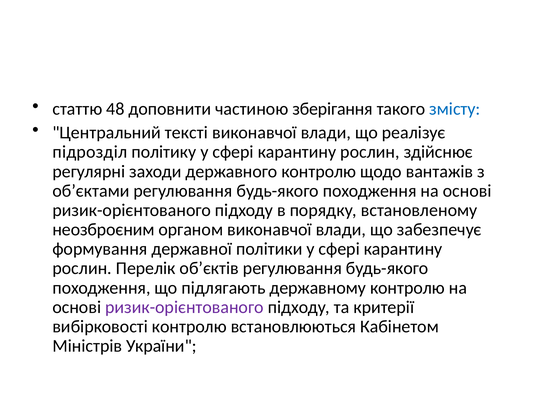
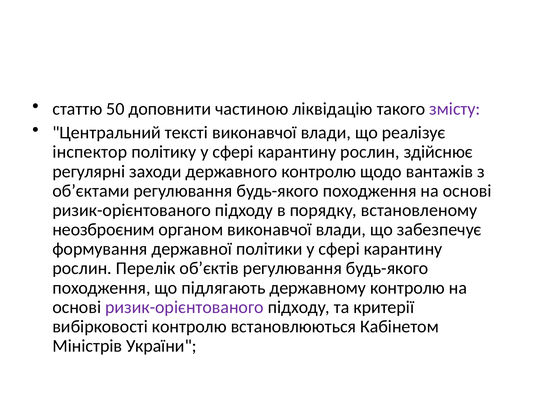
48: 48 -> 50 (115, 109)
зберігання: зберігання -> ліквідацію (332, 109)
змісту colour: blue -> purple (455, 109)
підрозділ: підрозділ -> інспектор (90, 152)
